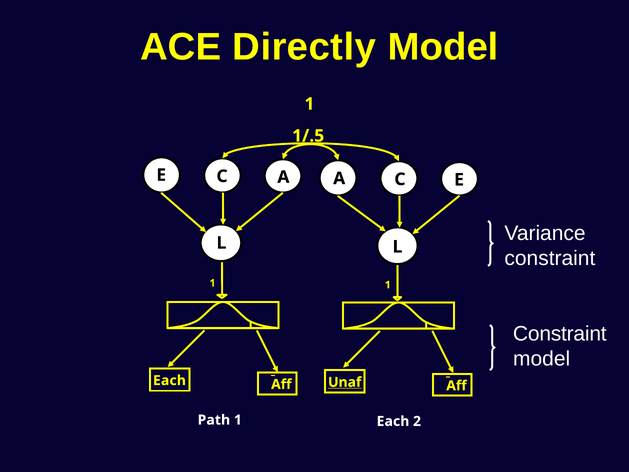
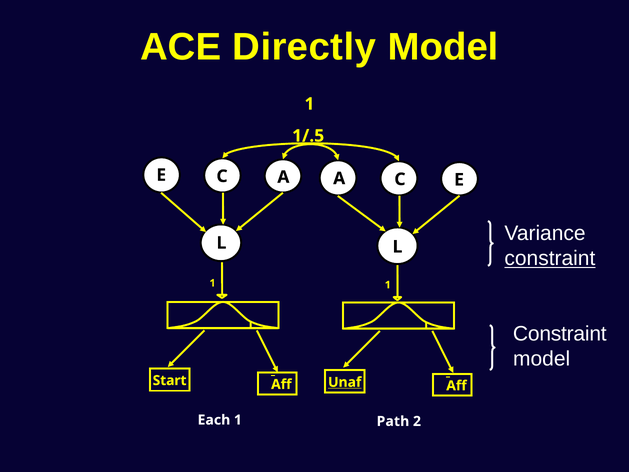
constraint underline: none -> present (550, 258)
Each: Each -> Start (170, 380)
Path: Path -> Each (214, 420)
Each: Each -> Path (393, 421)
